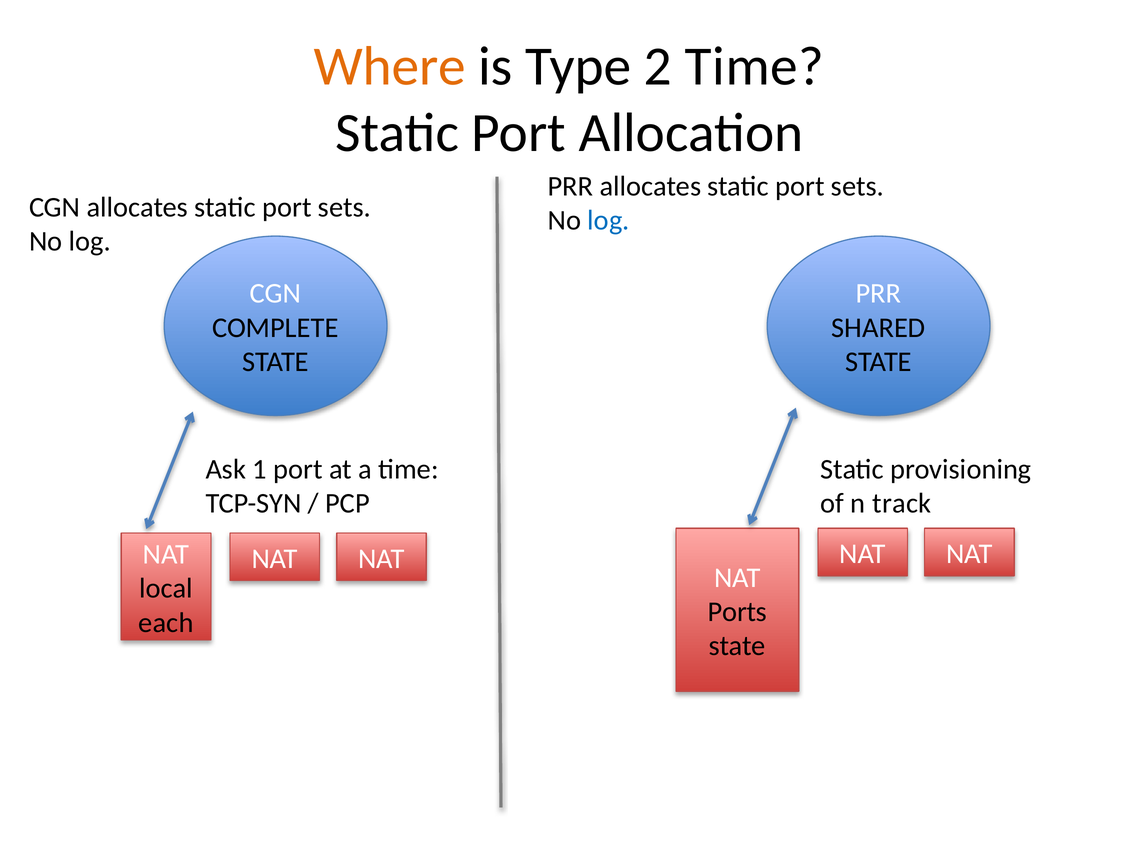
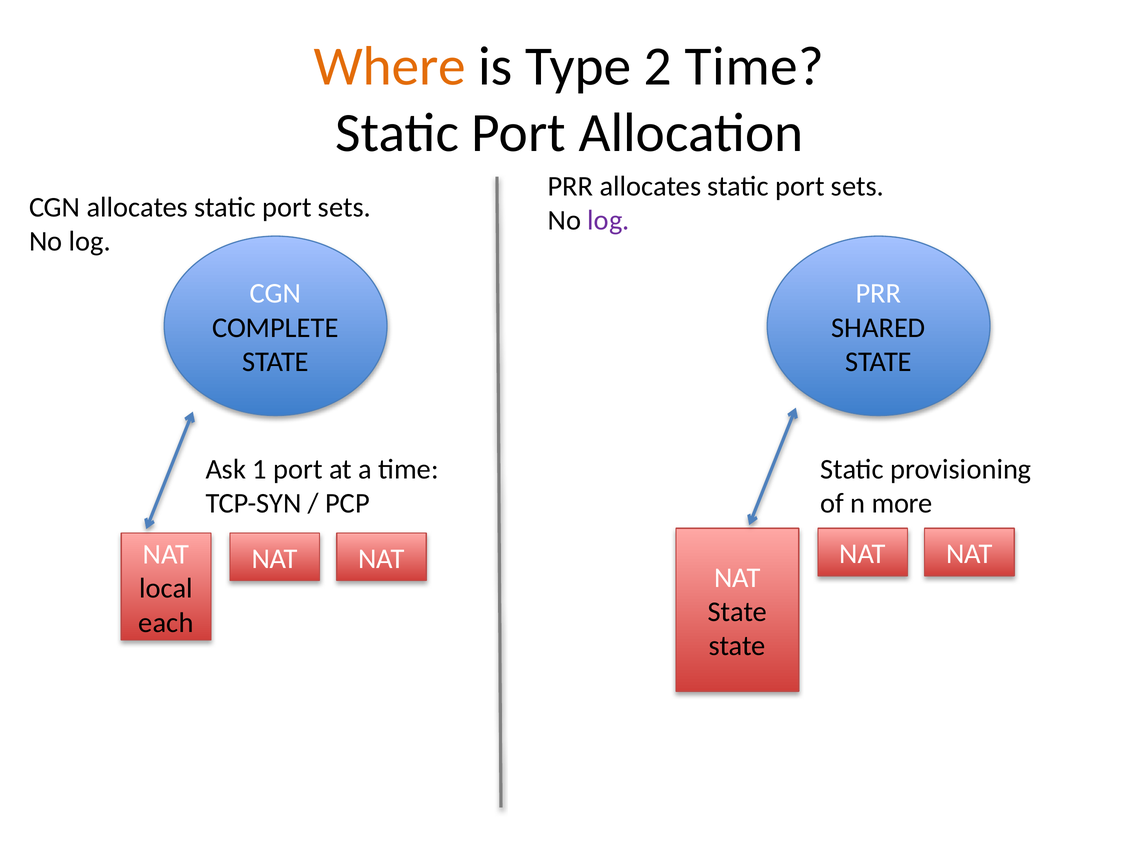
log colour: blue -> purple (609, 220)
track: track -> more (902, 503)
Ports: Ports -> State (737, 611)
